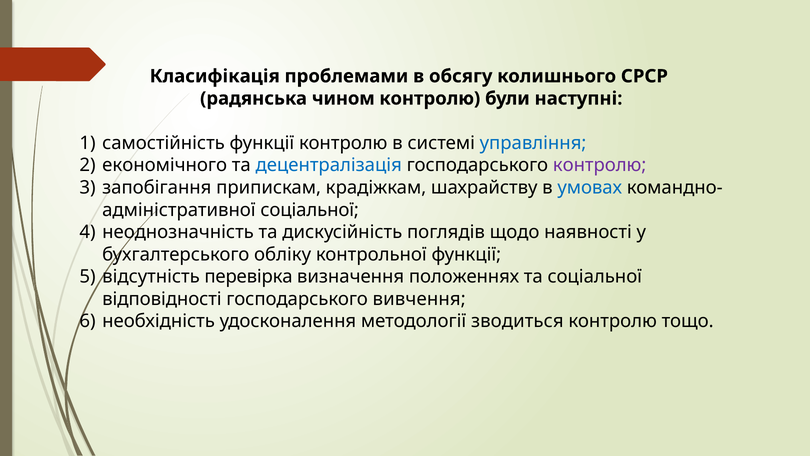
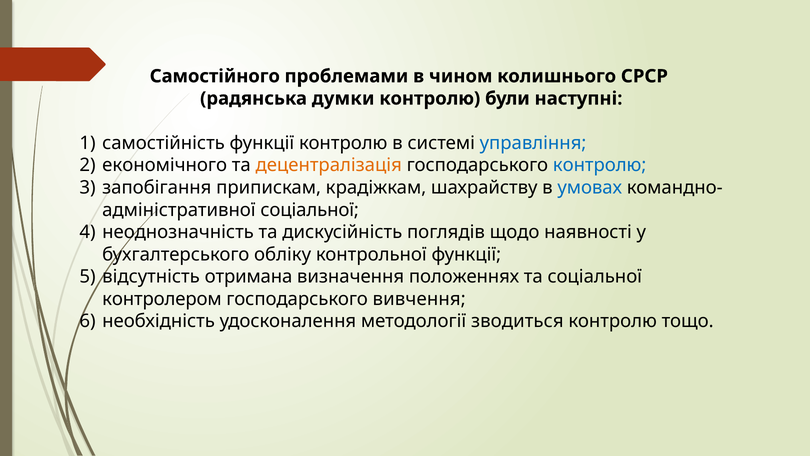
Класифікація: Класифікація -> Самостійного (215, 76)
обсягу: обсягу -> чином (461, 76)
чином: чином -> думки (343, 98)
децентралізація colour: blue -> orange (329, 165)
контролю colour: purple -> blue (600, 165)
перевірка: перевірка -> отримана (248, 277)
відповідності: відповідності -> контролером (162, 299)
